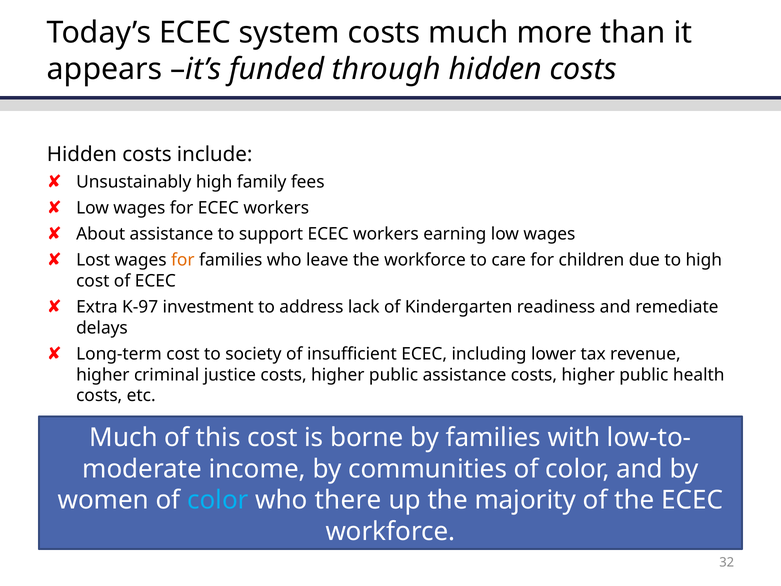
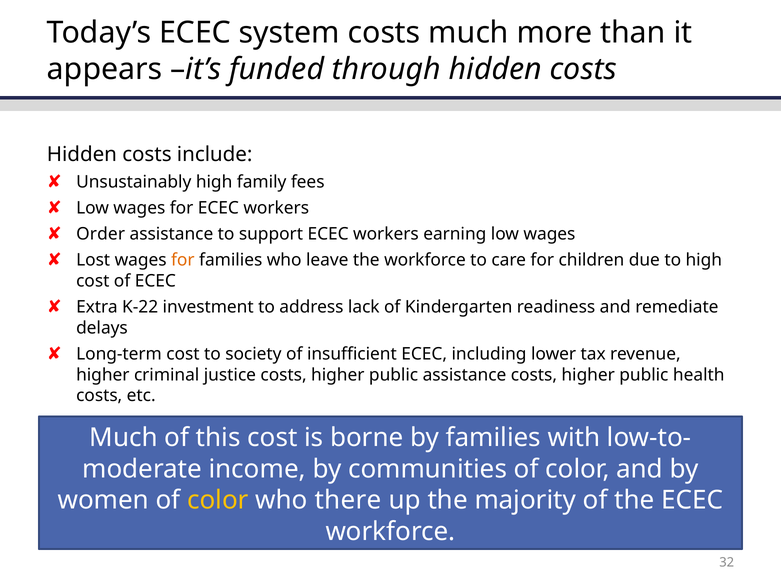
About: About -> Order (101, 234)
K-97: K-97 -> K-22 (140, 307)
color colour: light blue -> yellow (218, 500)
